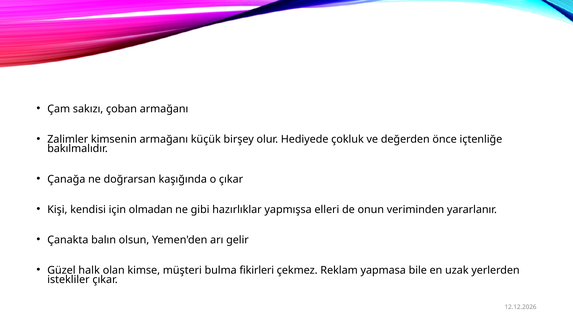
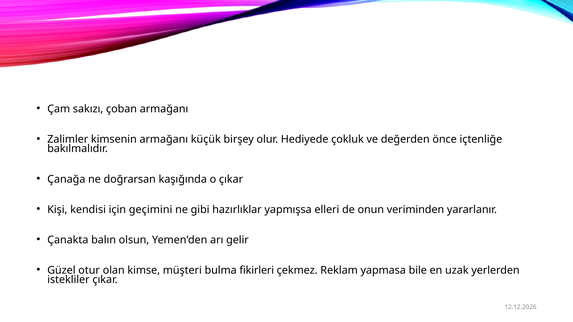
olmadan: olmadan -> geçimini (151, 210)
halk: halk -> otur (89, 271)
